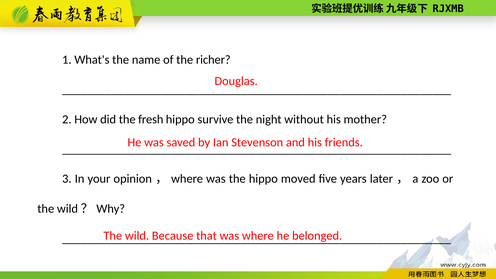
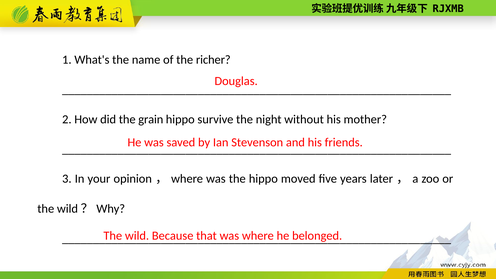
fresh: fresh -> grain (151, 119)
